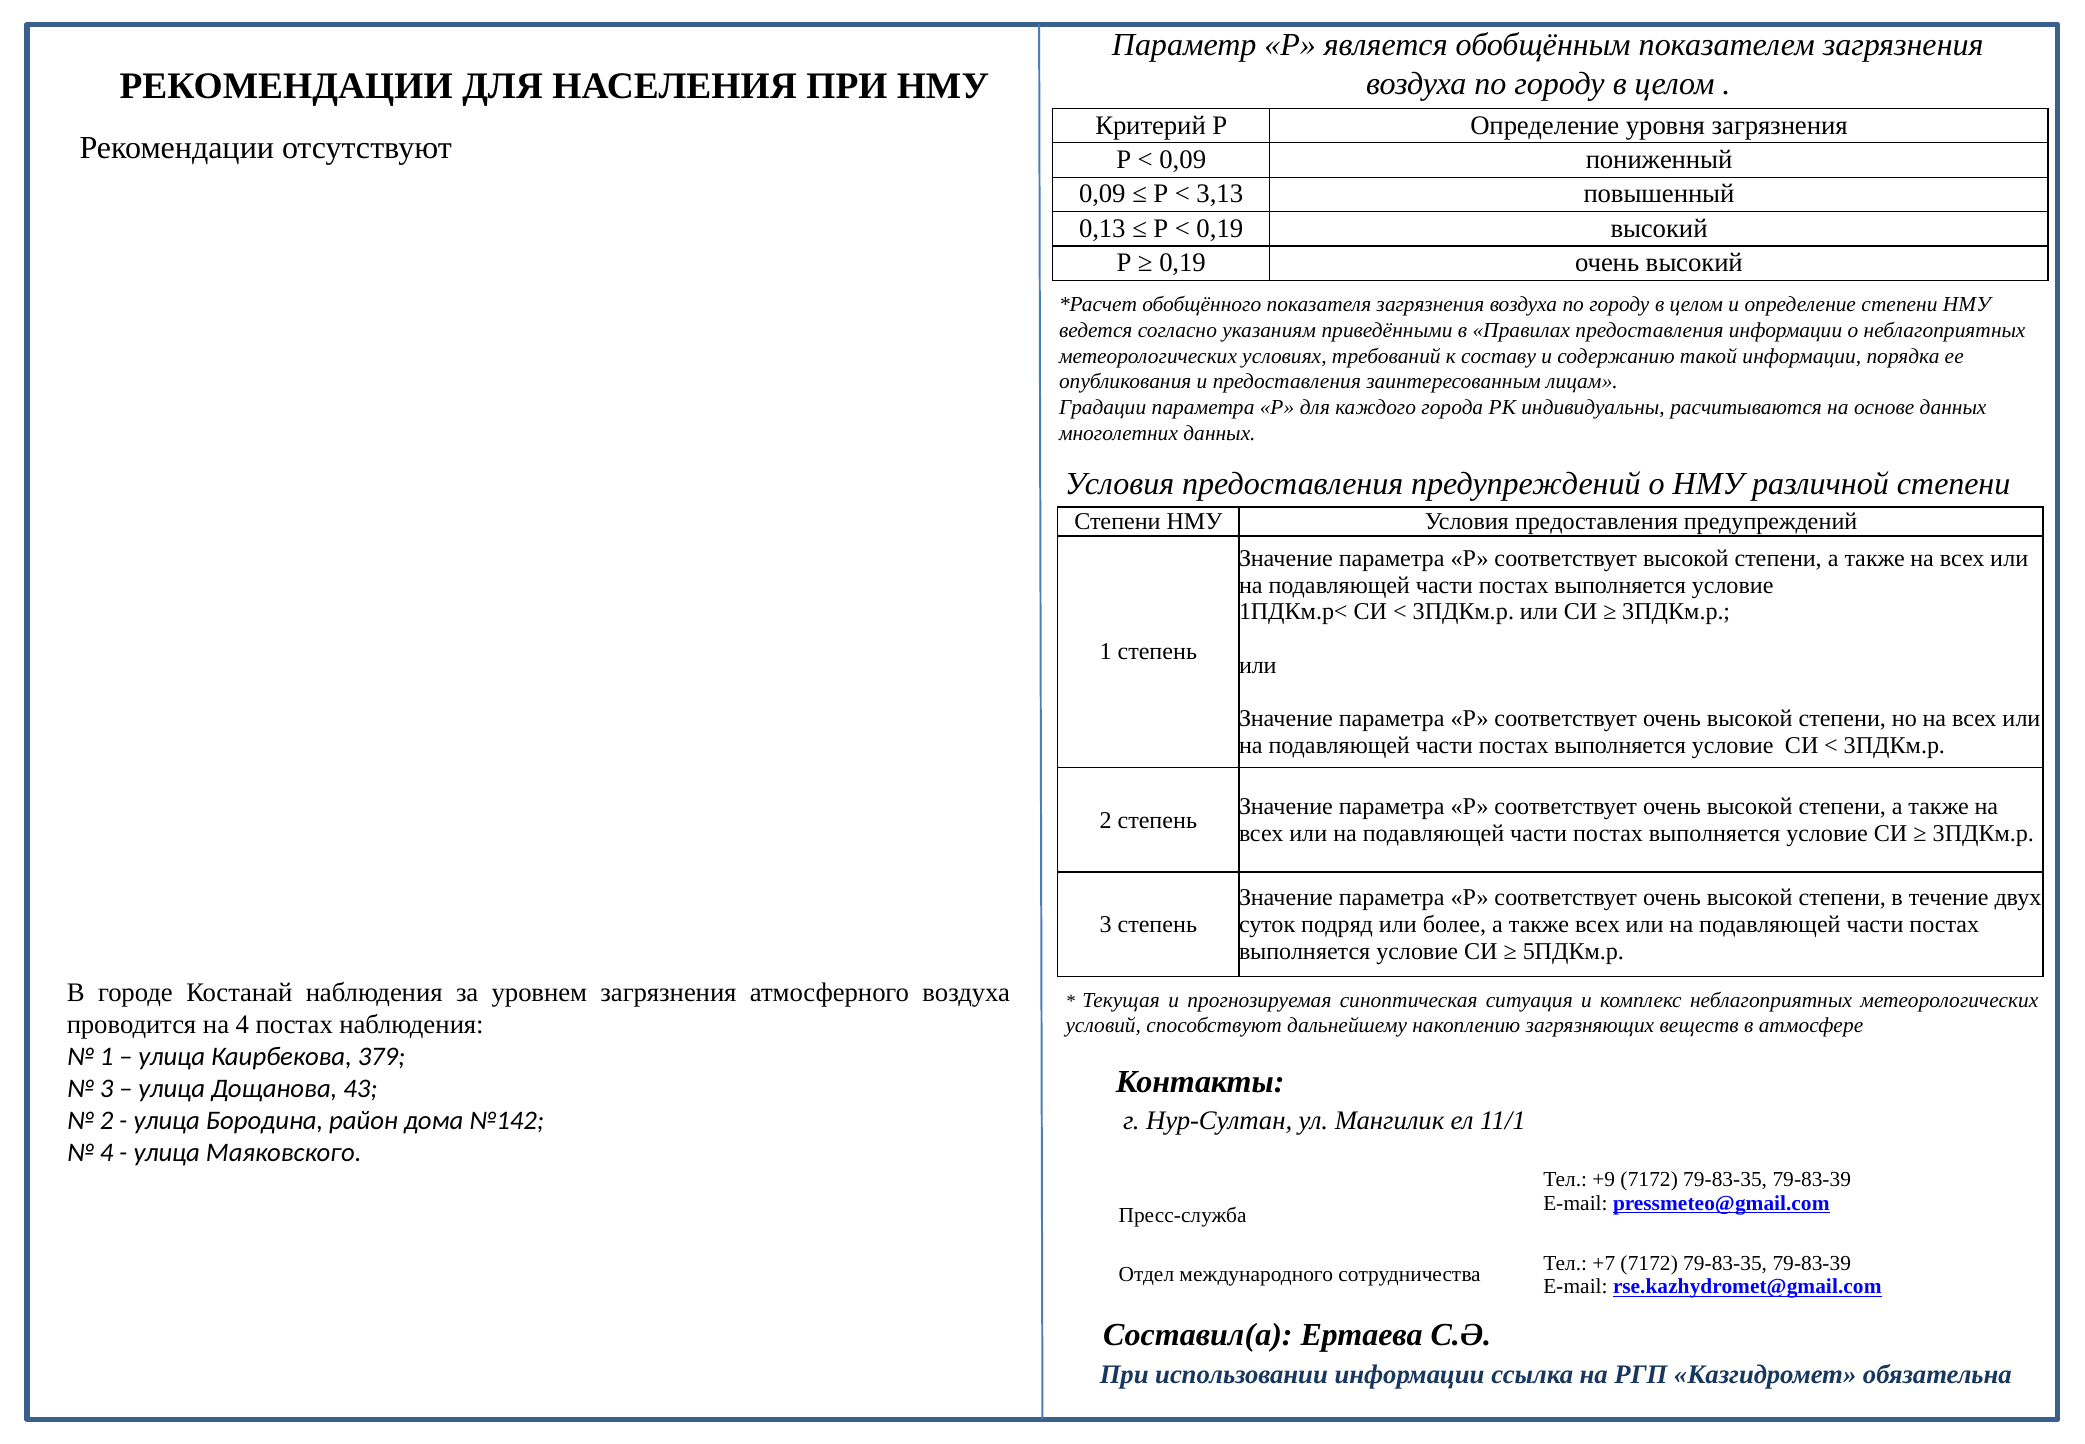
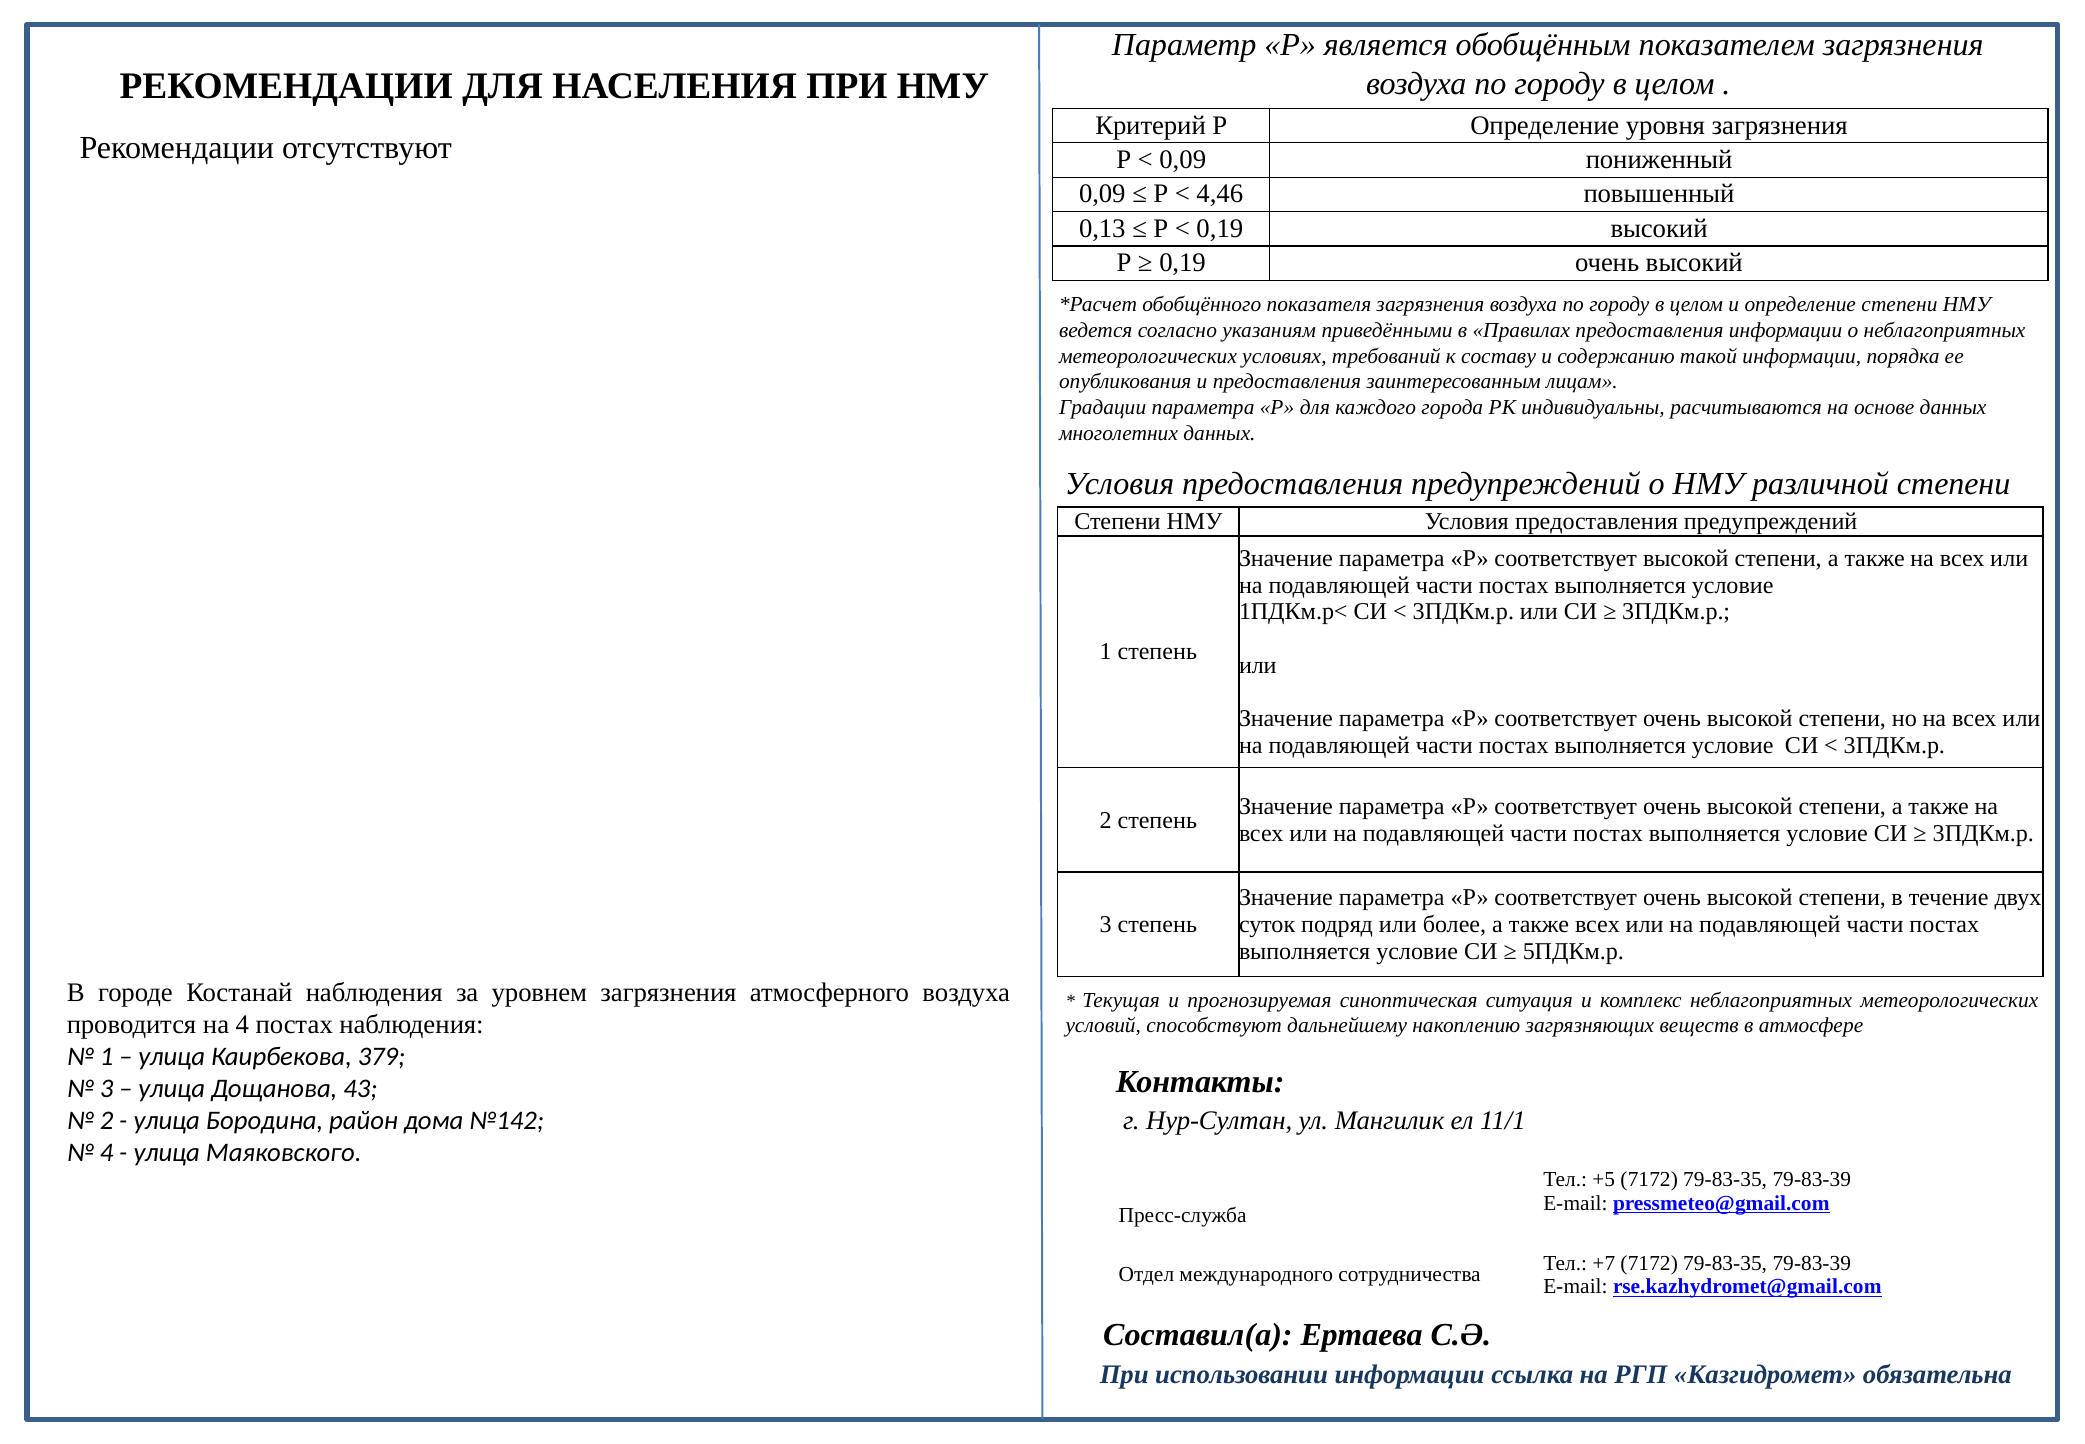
3,13: 3,13 -> 4,46 (1220, 194)
+9: +9 -> +5 (1604, 1179)
